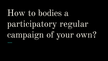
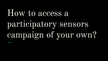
bodies: bodies -> access (50, 13)
regular: regular -> sensors (74, 24)
